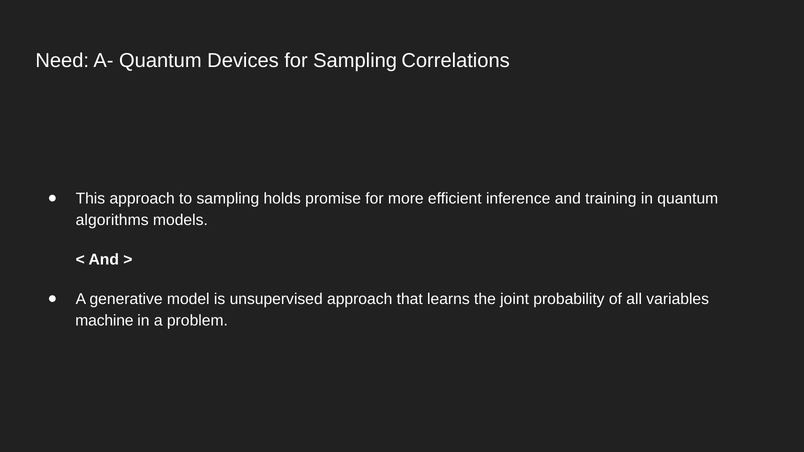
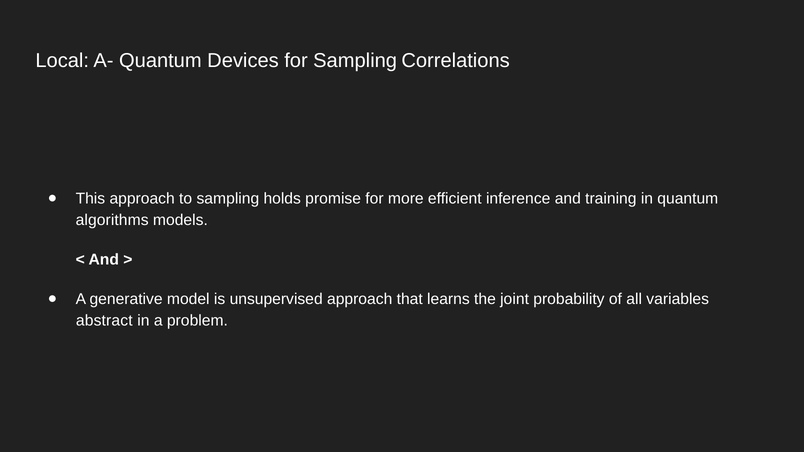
Need: Need -> Local (62, 61)
machine: machine -> abstract (104, 321)
